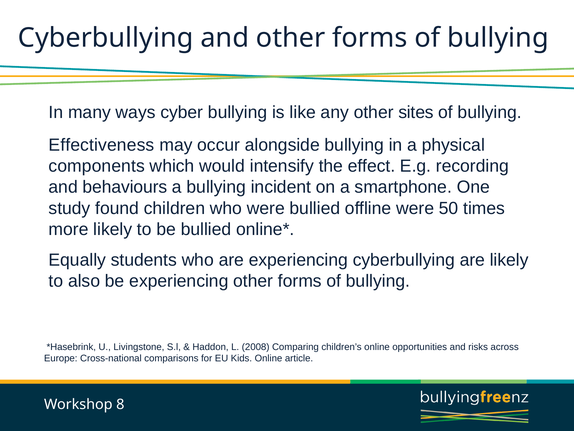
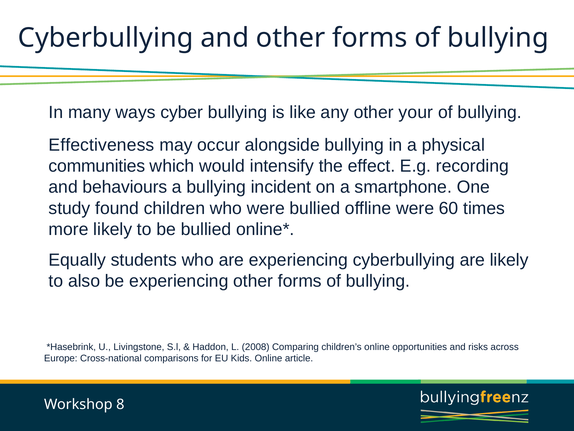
sites: sites -> your (416, 112)
components: components -> communities (97, 166)
50: 50 -> 60 (449, 208)
